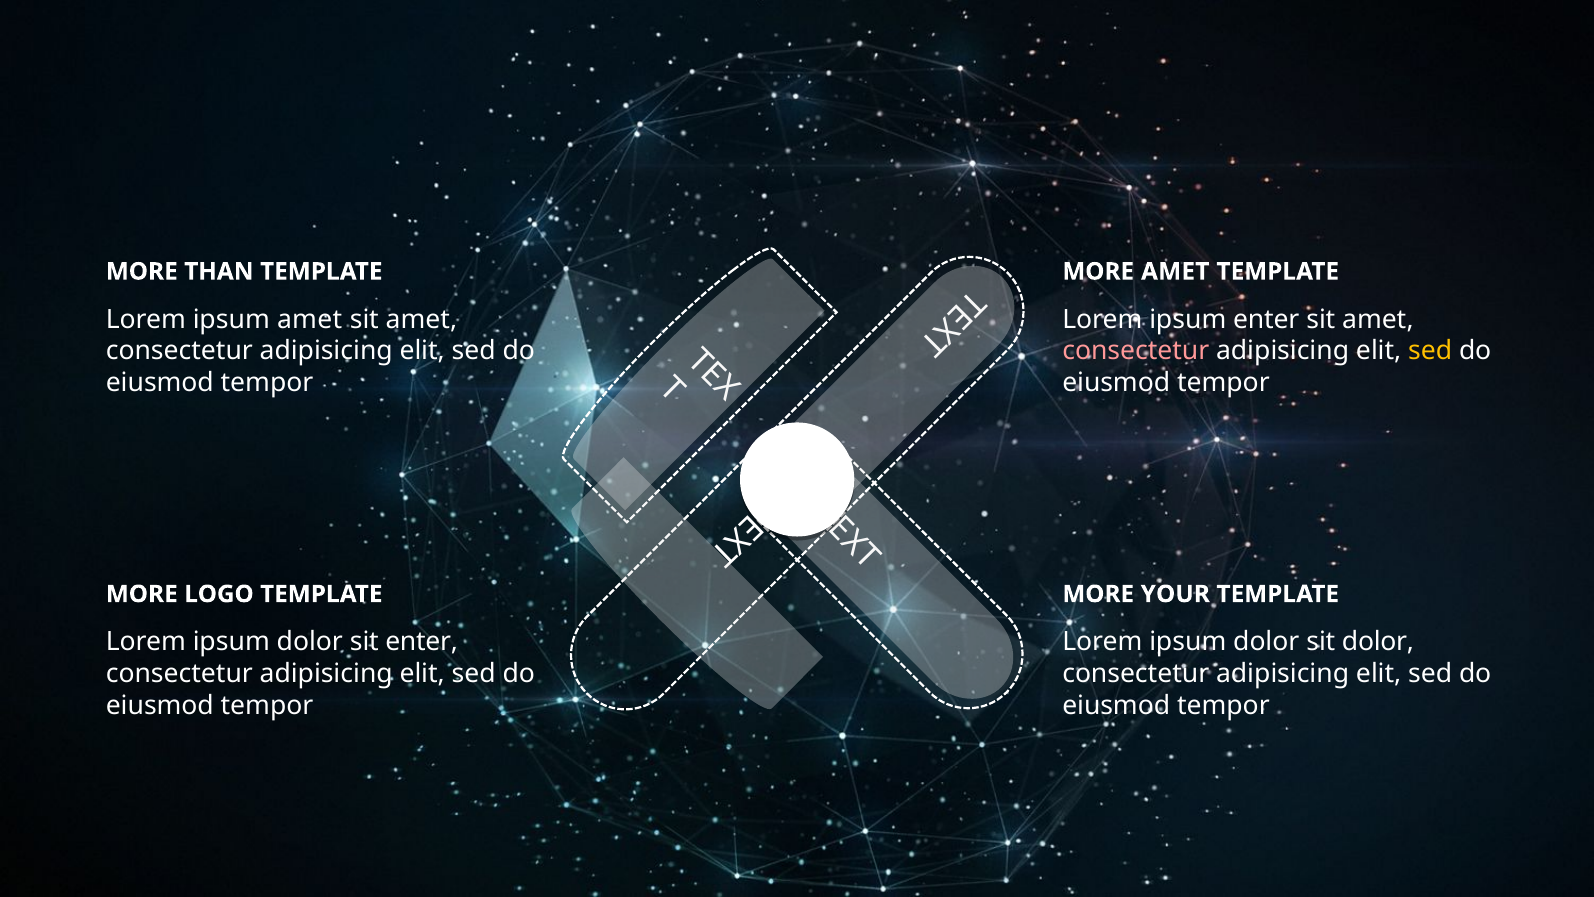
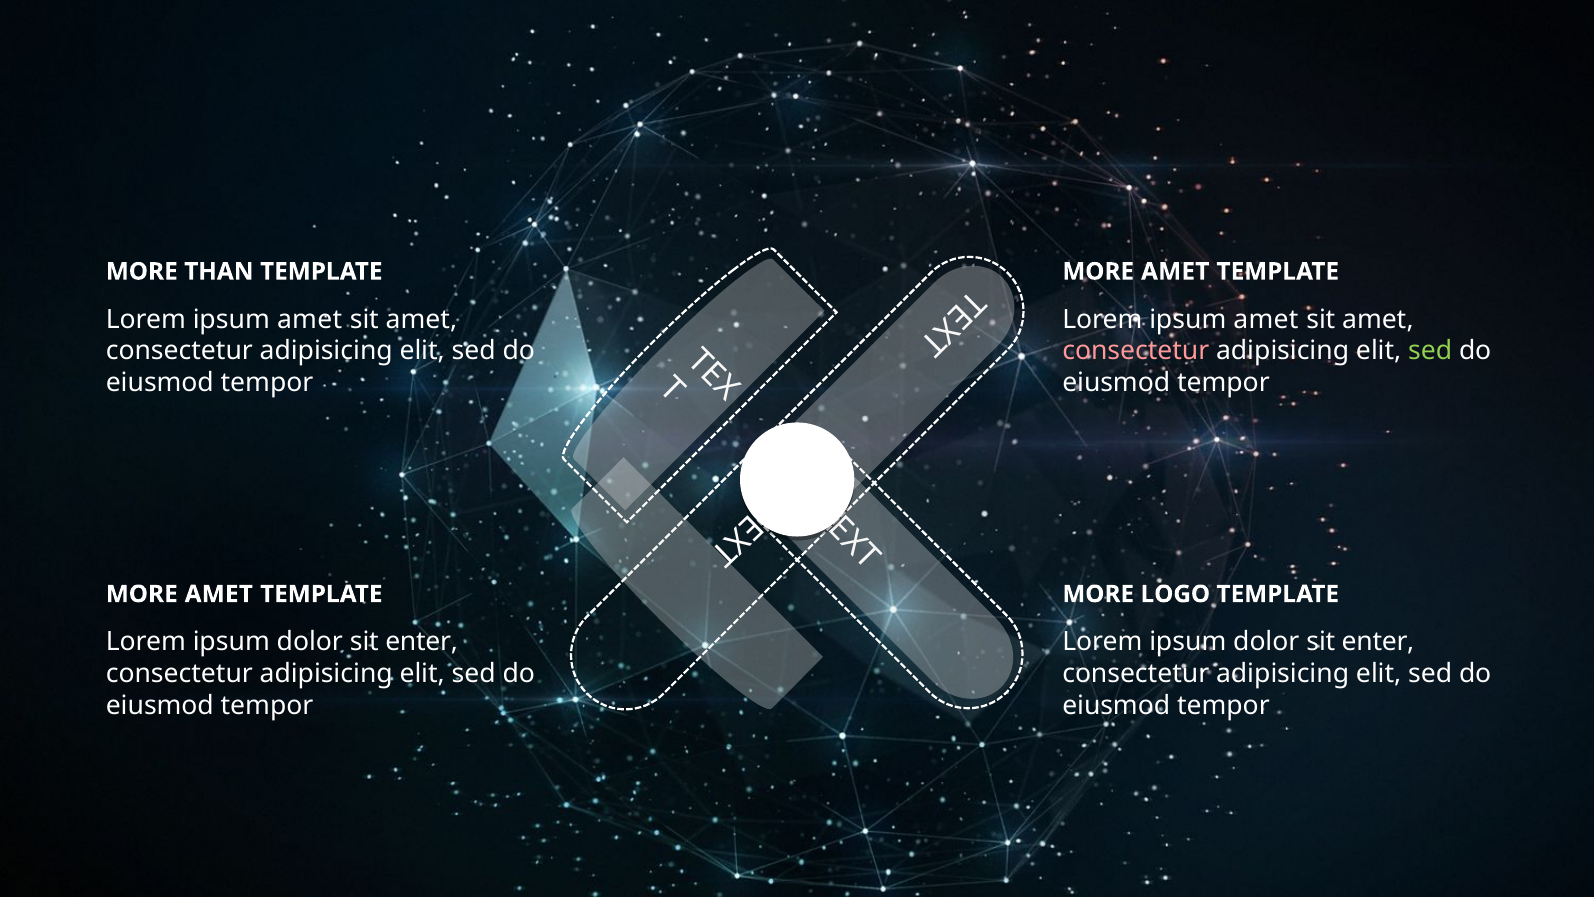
enter: enter -> amet (1266, 319)
sed colour: yellow -> light green (1430, 351)
LOGO: LOGO -> AMET (219, 594)
YOUR: YOUR -> LOGO (1175, 594)
dolor: dolor -> enter (1378, 642)
